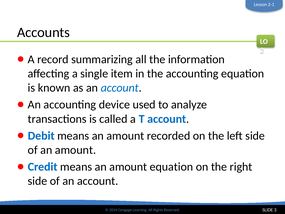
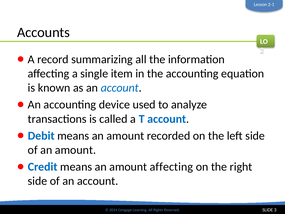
amount equation: equation -> affecting (171, 167)
